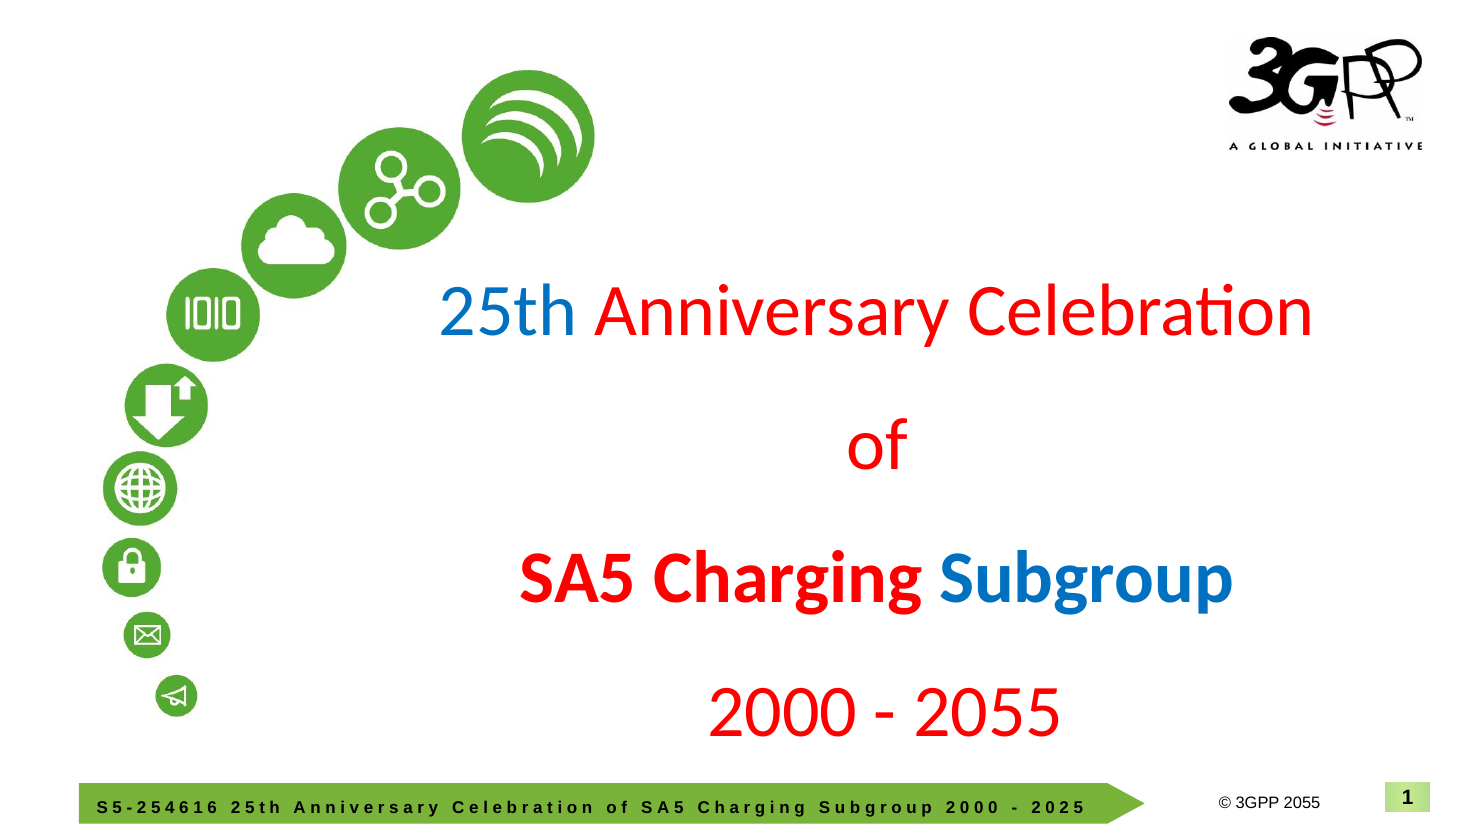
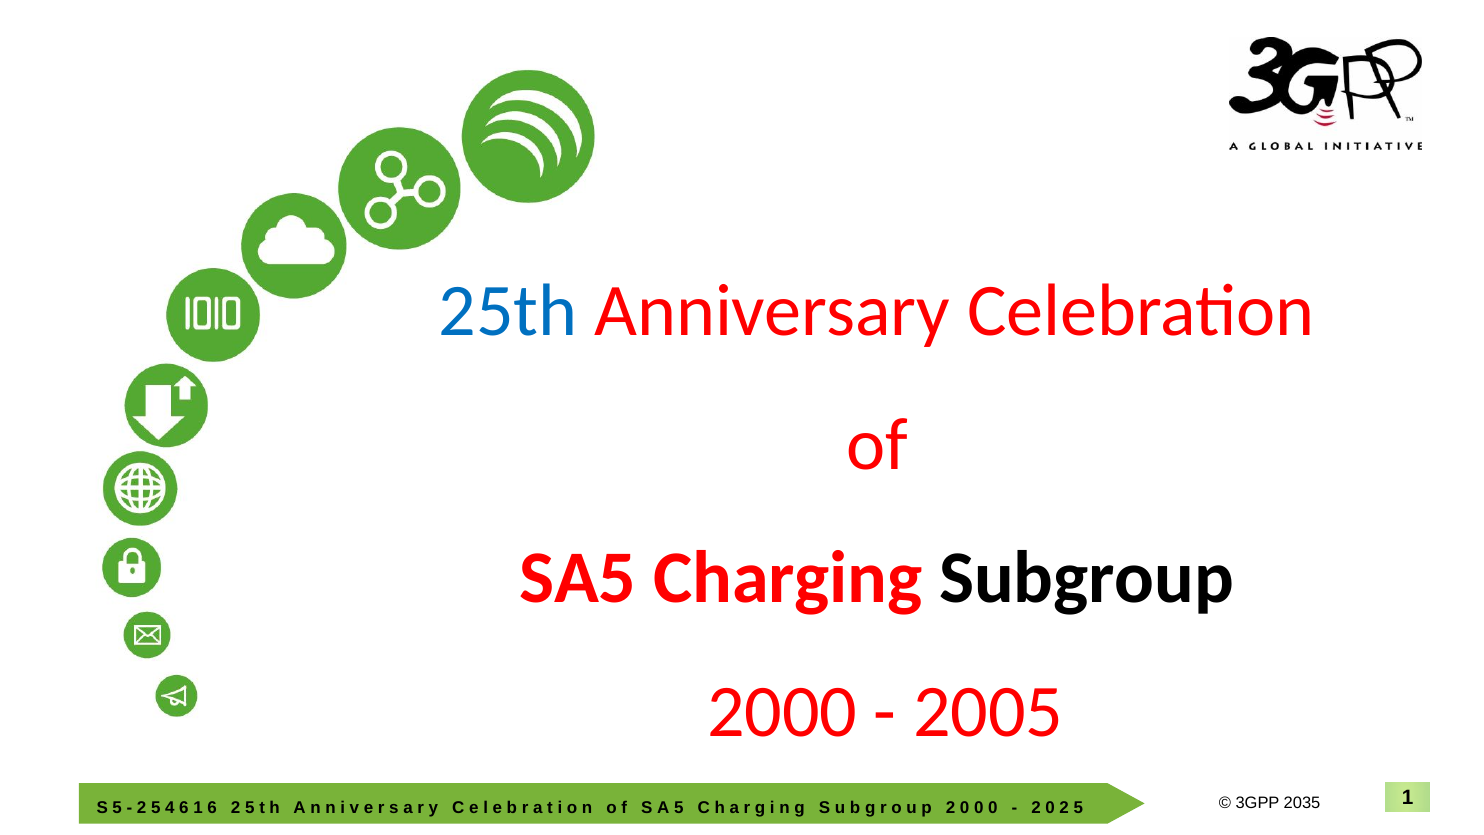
Subgroup colour: blue -> black (1087, 578)
2055: 2055 -> 2005 (988, 712)
2055: 2055 -> 2035 (1302, 803)
